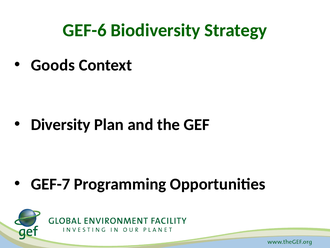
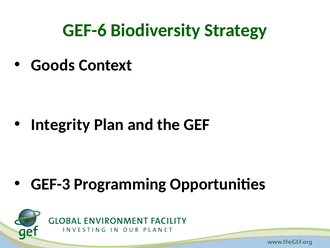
Diversity: Diversity -> Integrity (60, 124)
GEF-7: GEF-7 -> GEF-3 (51, 184)
